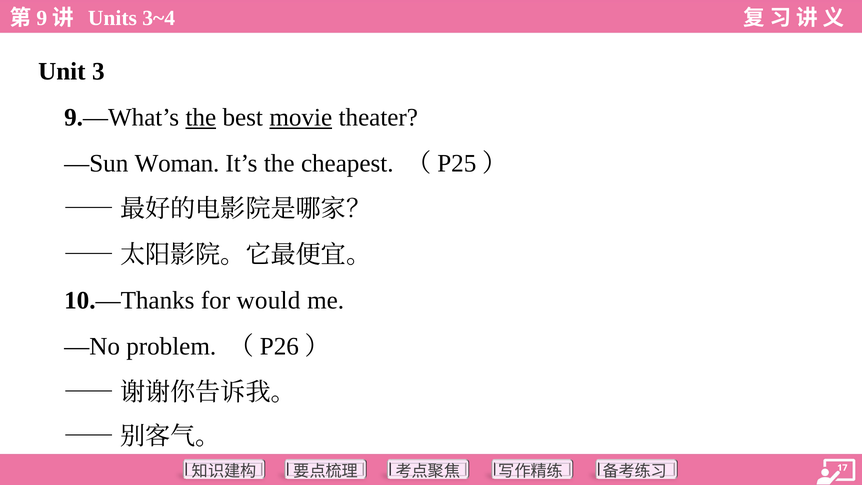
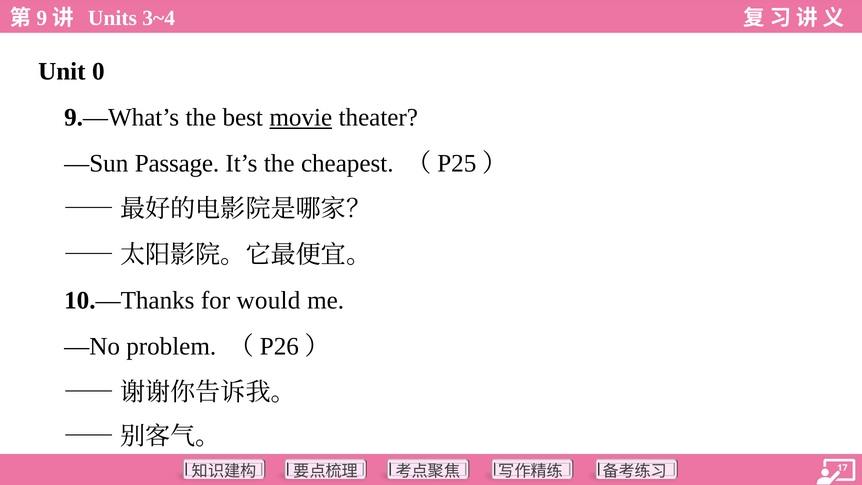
3: 3 -> 0 (98, 72)
the underline: present -> none (201, 117)
Woman: Woman -> Passage (177, 163)
